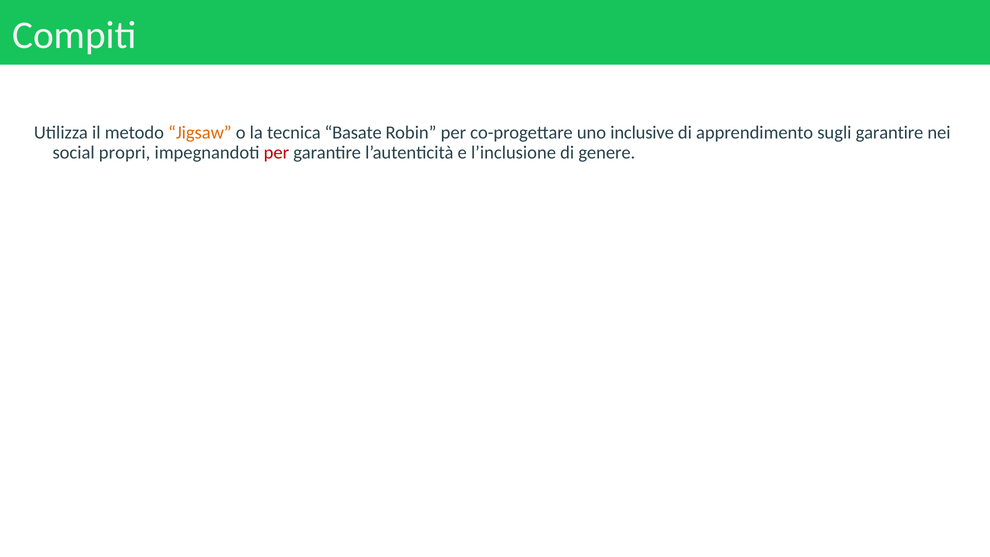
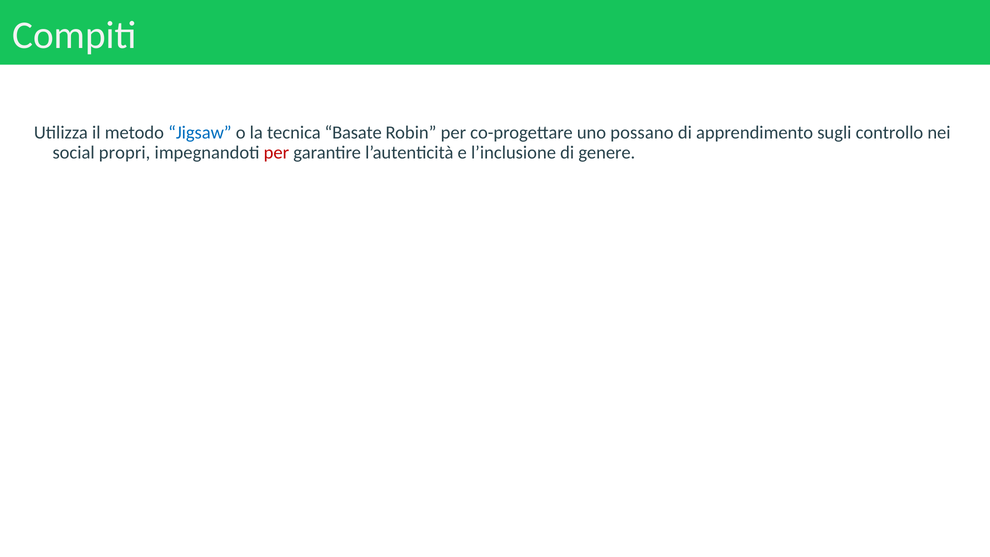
Jigsaw colour: orange -> blue (200, 132)
inclusive: inclusive -> possano (642, 132)
sugli garantire: garantire -> controllo (889, 132)
